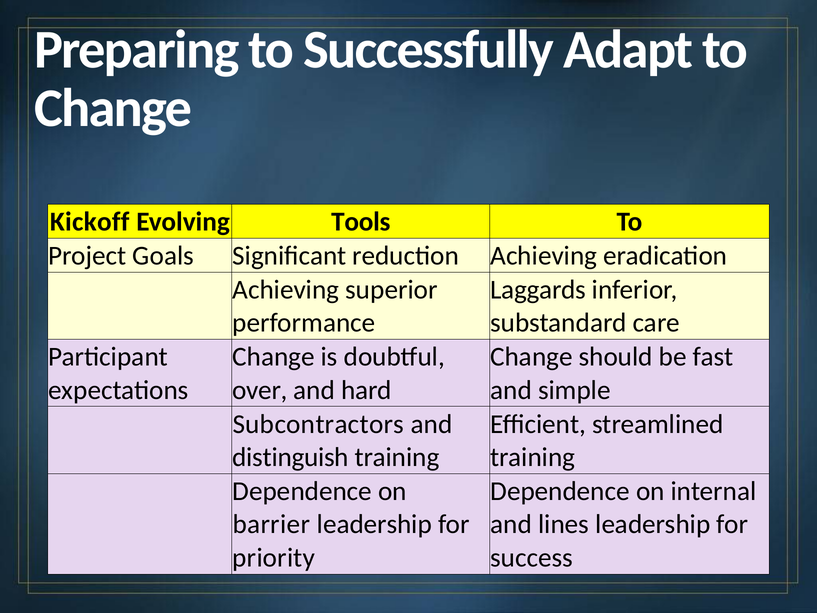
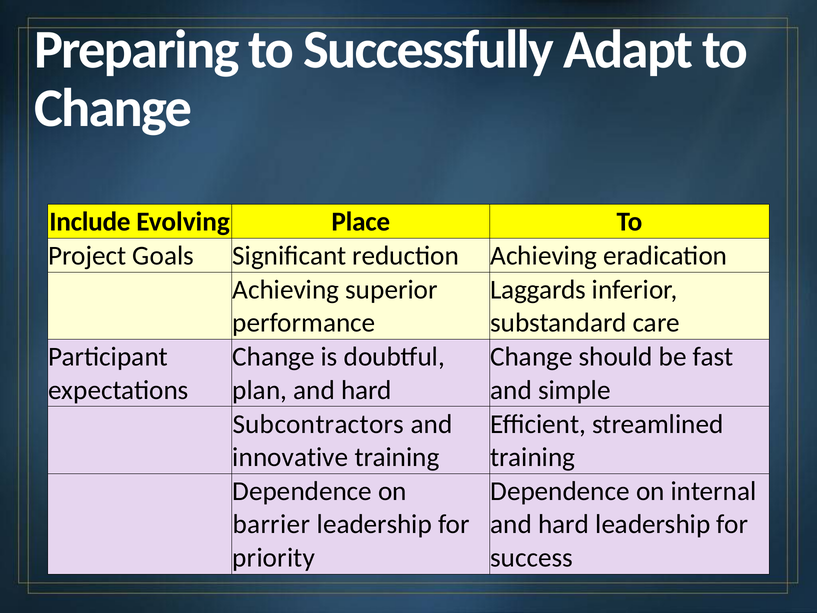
Kickoff: Kickoff -> Include (90, 222)
Tools: Tools -> Place (361, 222)
over: over -> plan (260, 390)
distinguish: distinguish -> innovative (290, 457)
lines: lines -> hard (564, 524)
